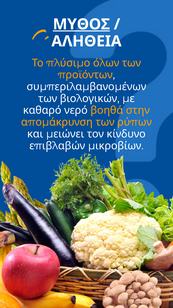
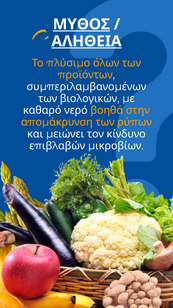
ΑΛΗΘΕΙΑ underline: none -> present (86, 41)
